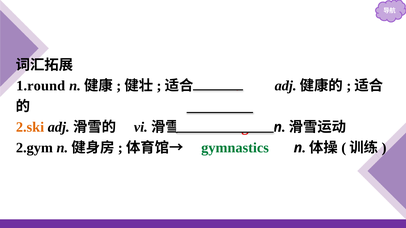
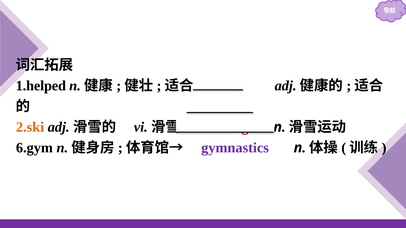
1.round: 1.round -> 1.helped (41, 86)
2.gym: 2.gym -> 6.gym (34, 148)
gymnastics colour: green -> purple (235, 148)
